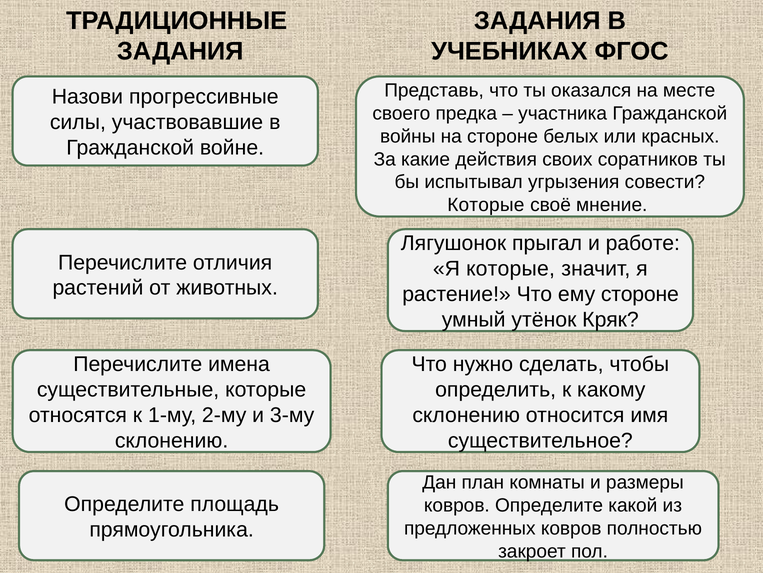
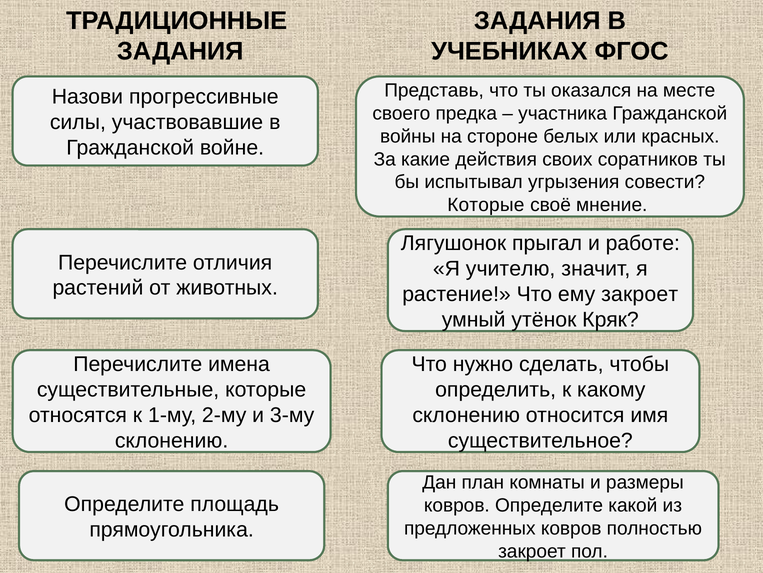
Я которые: которые -> учителю (511, 269)
ему стороне: стороне -> закроет (640, 294)
